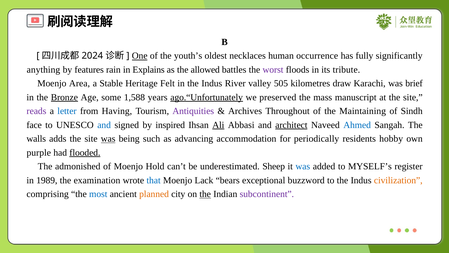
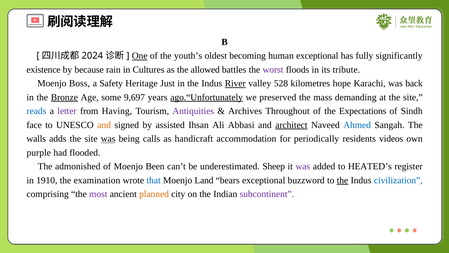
necklaces: necklaces -> becoming (248, 56)
human occurrence: occurrence -> exceptional (317, 56)
anything: anything -> existence (44, 70)
features: features -> because (89, 70)
Explains: Explains -> Cultures (149, 70)
Area: Area -> Boss (80, 83)
Stable: Stable -> Safety (111, 83)
Felt: Felt -> Just (168, 83)
River underline: none -> present (235, 83)
505: 505 -> 528 (281, 83)
draw: draw -> hope (342, 83)
brief: brief -> back (414, 83)
1,588: 1,588 -> 9,697 (134, 97)
manuscript: manuscript -> demanding (356, 97)
reads colour: purple -> blue (36, 111)
letter colour: blue -> purple (67, 111)
Maintaining: Maintaining -> Expectations (363, 111)
and colour: blue -> orange (104, 125)
inspired: inspired -> assisted (170, 125)
Ali underline: present -> none (218, 125)
such: such -> calls (152, 139)
advancing: advancing -> handicraft (194, 139)
hobby: hobby -> videos (391, 139)
flooded underline: present -> none (85, 152)
Hold: Hold -> Been (155, 166)
was colour: blue -> purple (303, 166)
MYSELF’s: MYSELF’s -> HEATED’s (370, 166)
1989: 1989 -> 1910 (47, 180)
Lack: Lack -> Land (204, 180)
the underline: none -> present (342, 180)
civilization colour: orange -> blue (398, 180)
most colour: blue -> purple (98, 194)
the underline: present -> none (205, 194)
